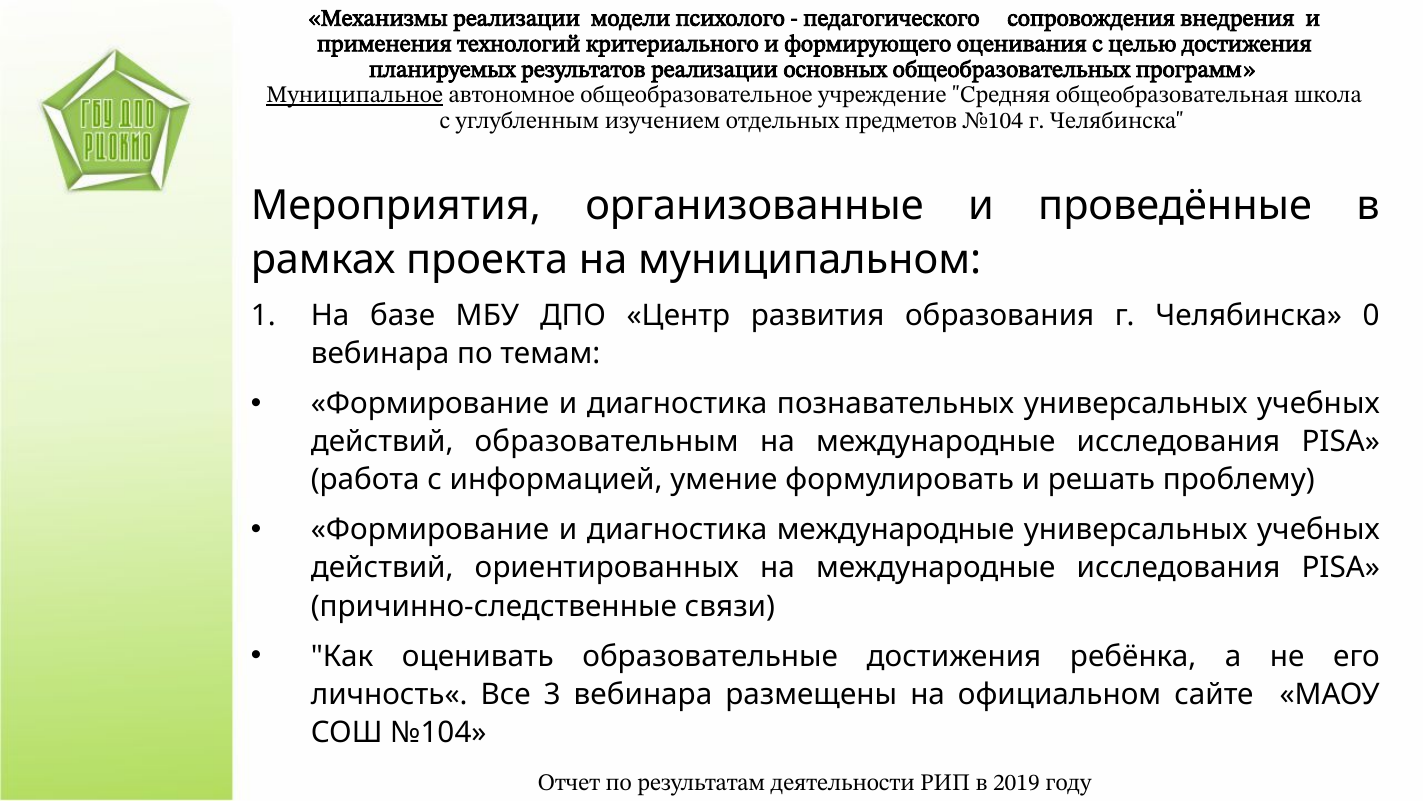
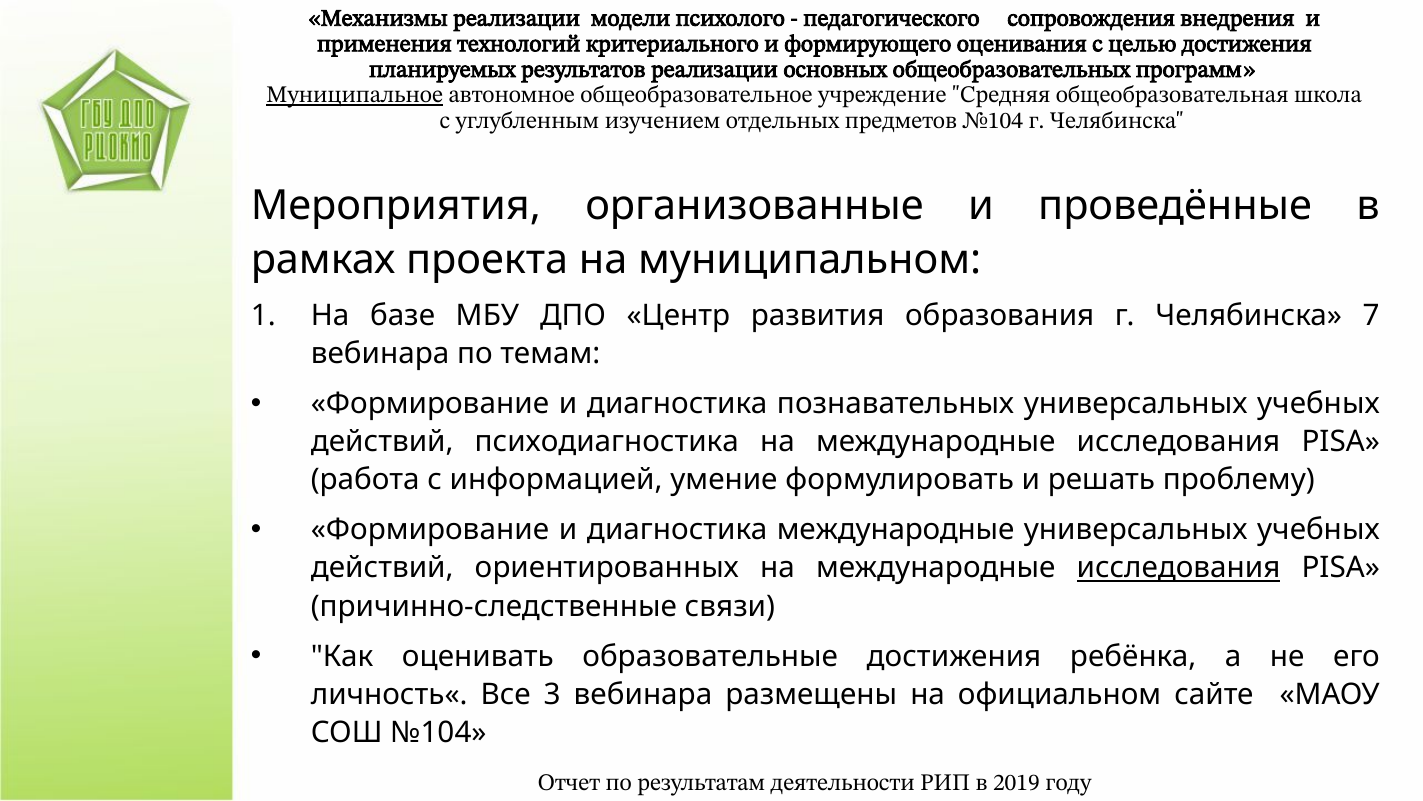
0: 0 -> 7 (1371, 316)
образовательным: образовательным -> психодиагностика (607, 442)
исследования underline: none -> present (1178, 568)
